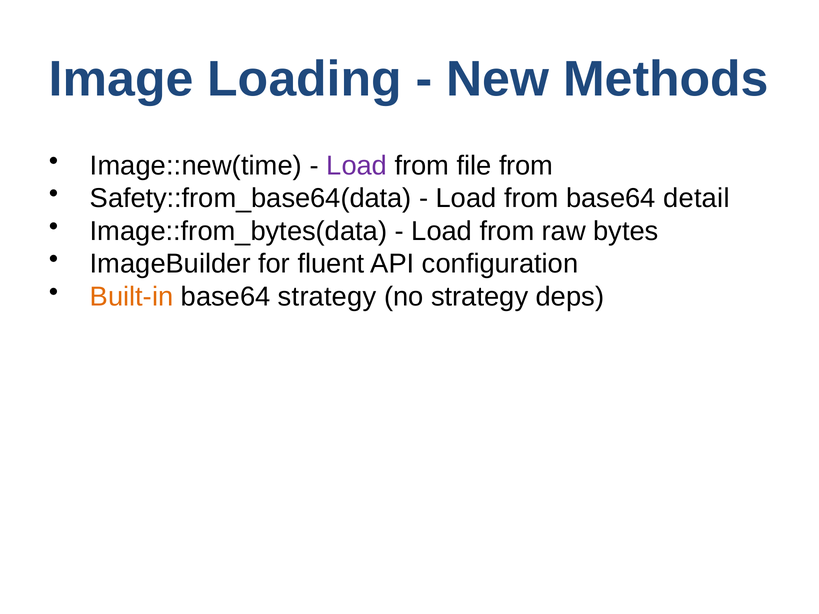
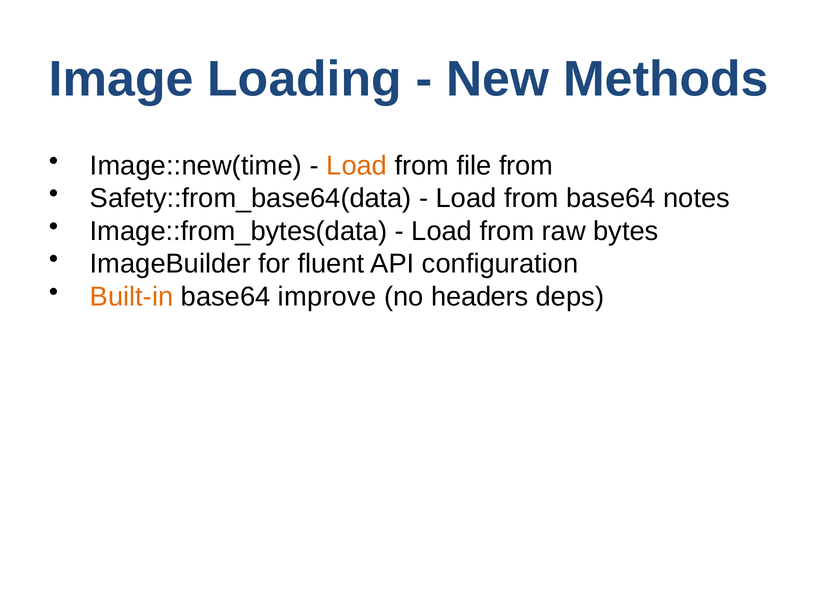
Load colour: purple -> orange (357, 166)
detail: detail -> notes (697, 198)
base64 strategy: strategy -> improve (327, 297)
no strategy: strategy -> headers (480, 297)
